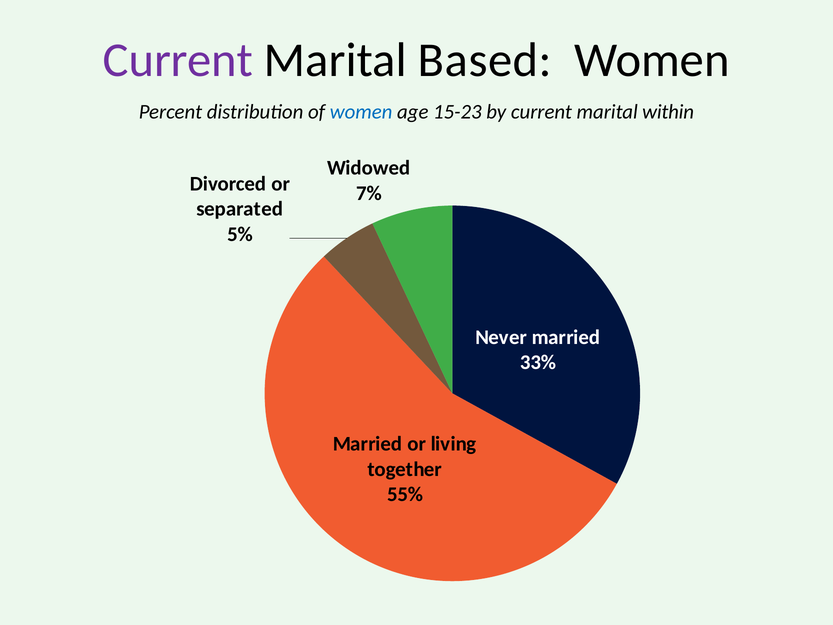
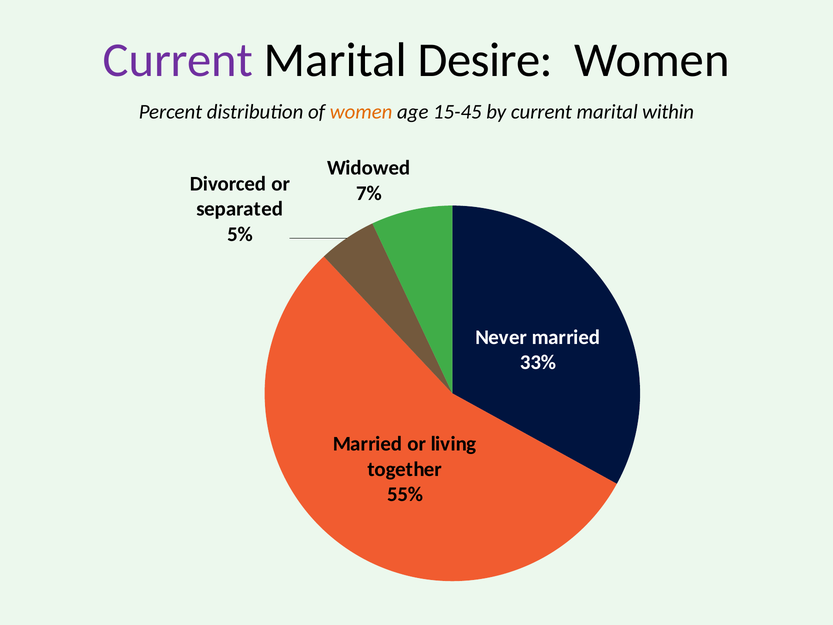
Based: Based -> Desire (485, 60)
women colour: blue -> orange (361, 112)
15-23: 15-23 -> 15-45 (457, 112)
